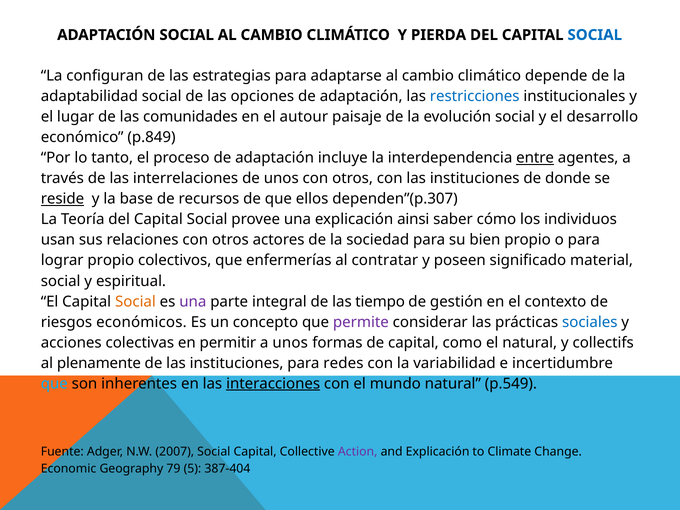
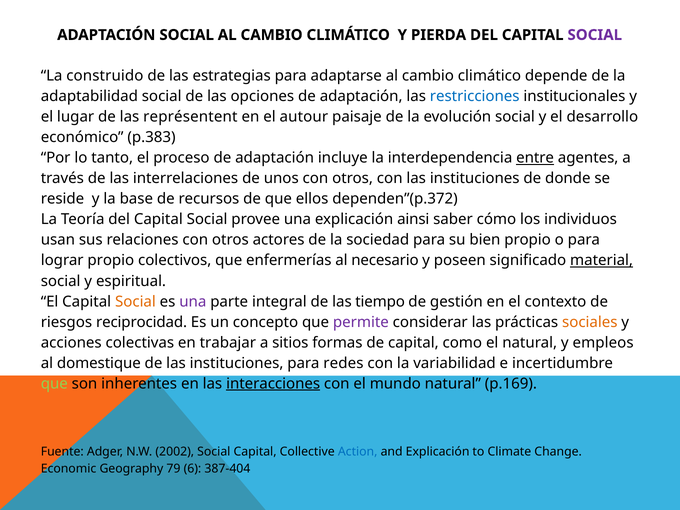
SOCIAL colour: blue -> purple (595, 35)
configuran: configuran -> construido (105, 76)
comunidades: comunidades -> représentent (190, 117)
p.849: p.849 -> p.383 (151, 137)
reside underline: present -> none (62, 199)
dependen”(p.307: dependen”(p.307 -> dependen”(p.372 (395, 199)
contratar: contratar -> necesario (385, 261)
material underline: none -> present (602, 261)
económicos: económicos -> reciprocidad (142, 322)
sociales colour: blue -> orange (590, 322)
permitir: permitir -> trabajar (228, 343)
a unos: unos -> sitios (290, 343)
collectifs: collectifs -> empleos (603, 343)
plenamente: plenamente -> domestique (99, 363)
que colour: light blue -> light green (54, 384)
p.549: p.549 -> p.169 (511, 384)
2007: 2007 -> 2002 (175, 452)
Action colour: purple -> blue (358, 452)
5: 5 -> 6 (192, 469)
